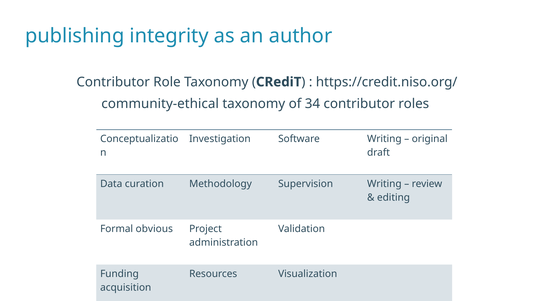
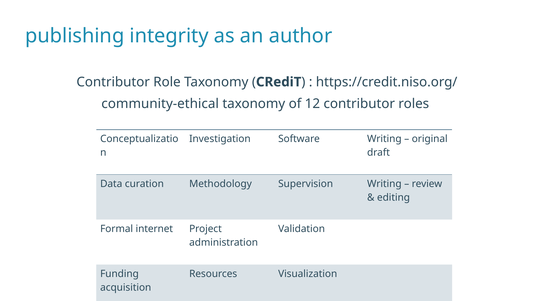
34: 34 -> 12 (312, 103)
obvious: obvious -> internet (154, 228)
